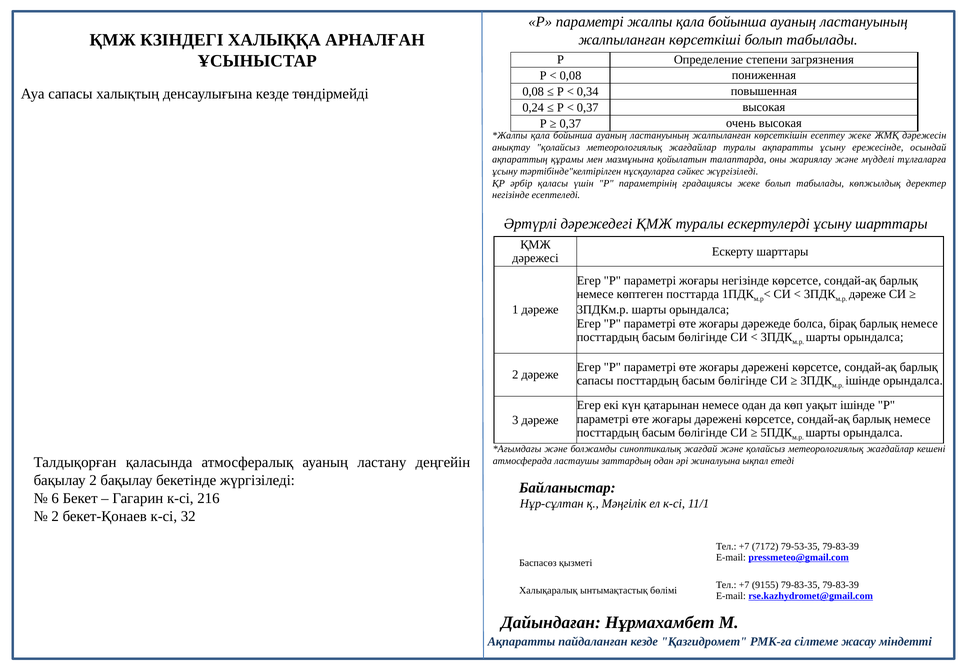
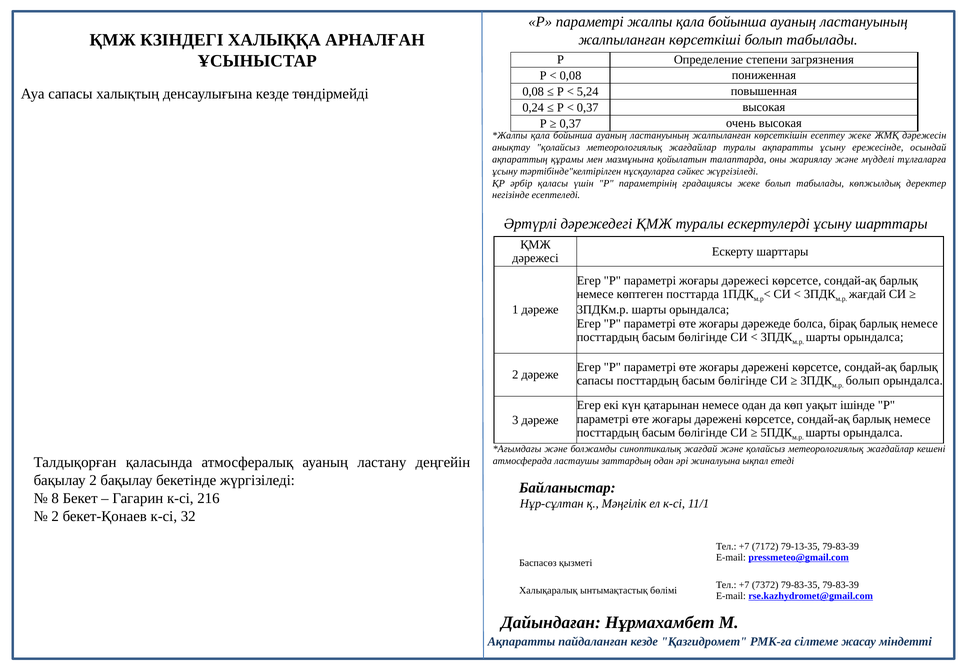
0,34: 0,34 -> 5,24 (588, 92)
жоғары негізінде: негізінде -> дәрежесі (745, 280)
дәреже: дәреже -> жағдай (867, 294)
ішінде: ішінде -> болып (863, 380)
6: 6 -> 8 (55, 498)
79-53-35: 79-53-35 -> 79-13-35 (800, 546)
9155: 9155 -> 7372 (765, 584)
